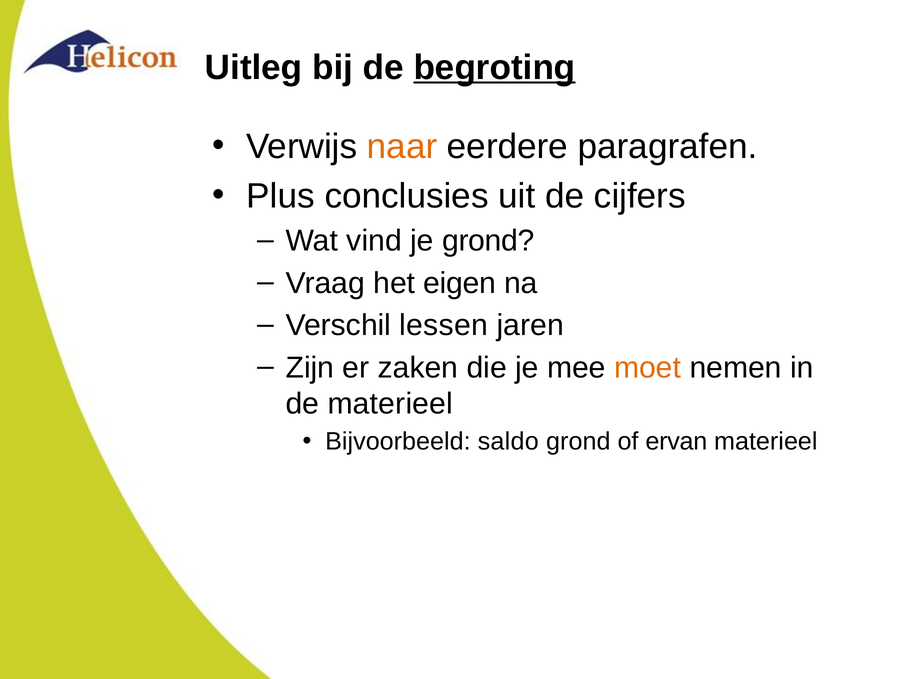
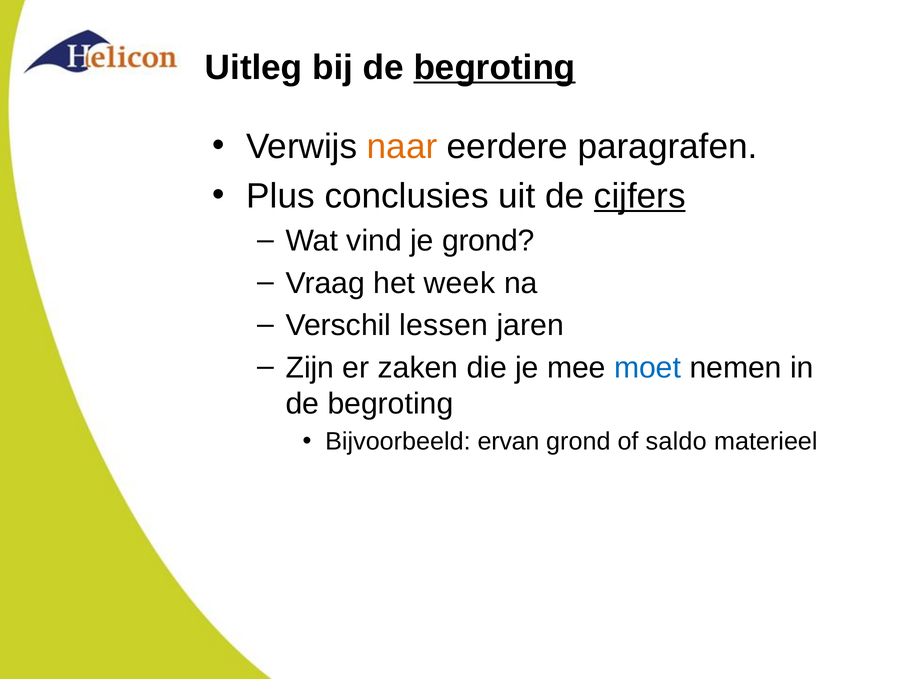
cijfers underline: none -> present (640, 196)
eigen: eigen -> week (459, 283)
moet colour: orange -> blue (648, 367)
materieel: materieel -> begroting (390, 404)
saldo: saldo -> ervan (508, 441)
ervan: ervan -> saldo (676, 441)
